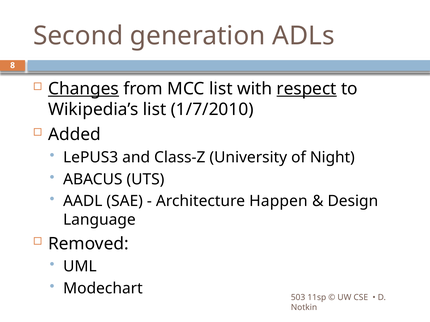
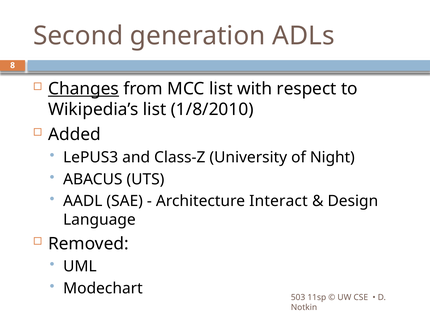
respect underline: present -> none (307, 89)
1/7/2010: 1/7/2010 -> 1/8/2010 (212, 110)
Happen: Happen -> Interact (278, 201)
